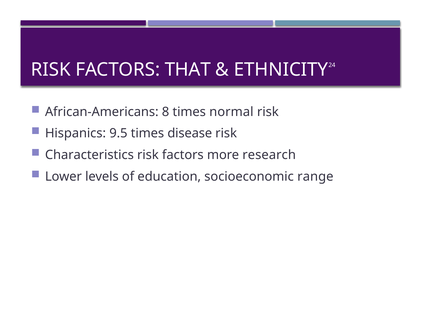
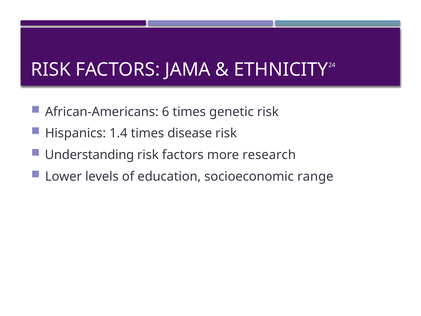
THAT: THAT -> JAMA (188, 69)
8: 8 -> 6 (166, 112)
normal: normal -> genetic (231, 112)
9.5: 9.5 -> 1.4 (118, 133)
Characteristics: Characteristics -> Understanding (89, 155)
